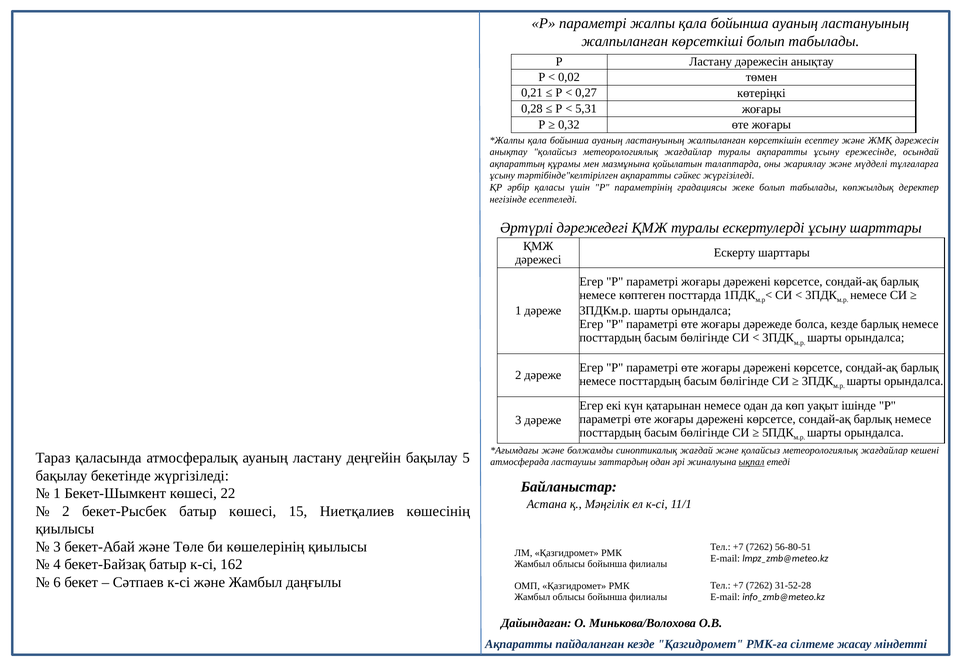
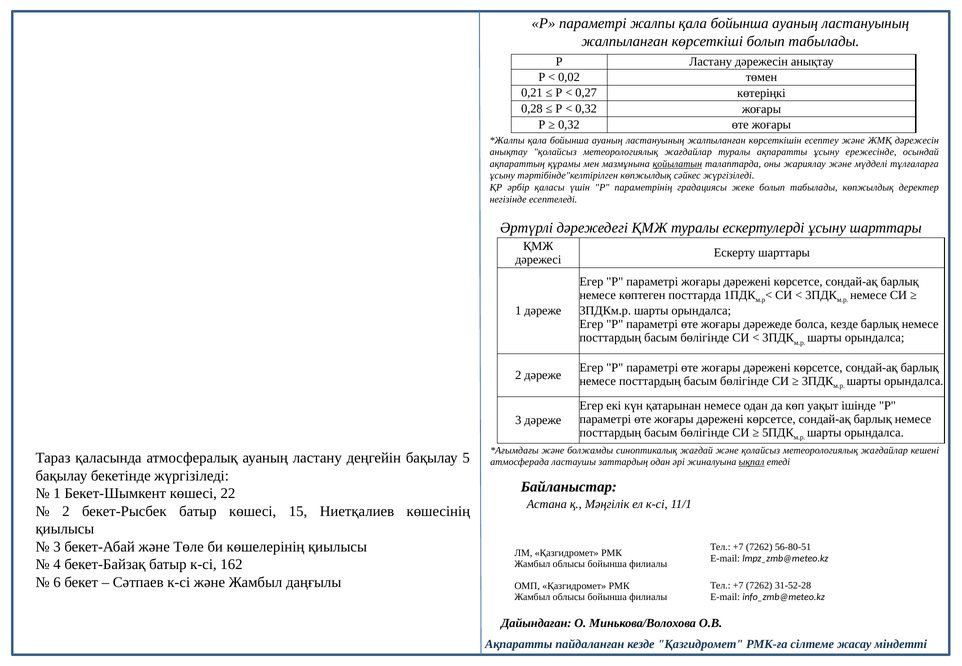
5,31: 5,31 -> 0,32 (586, 109)
қойылатын underline: none -> present (677, 164)
тәртібінде"келтірілген ақпаратты: ақпаратты -> көпжылдық (646, 176)
